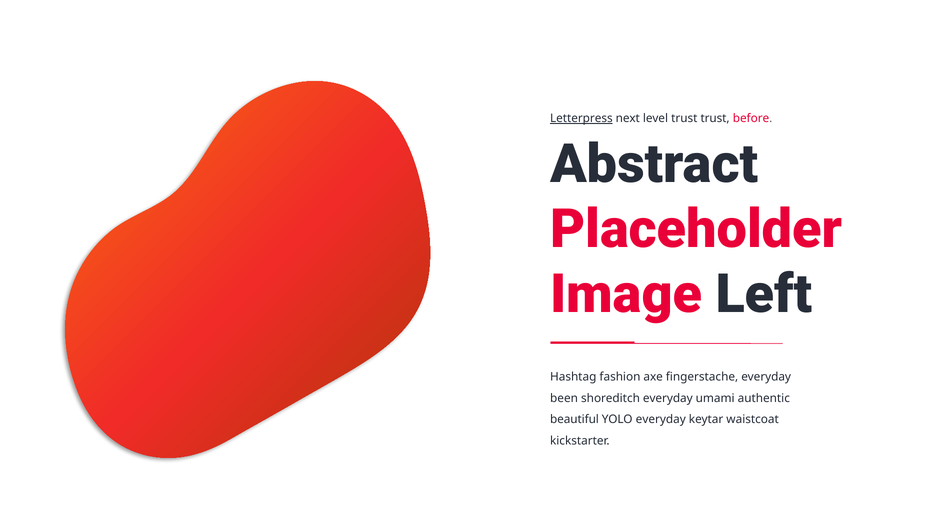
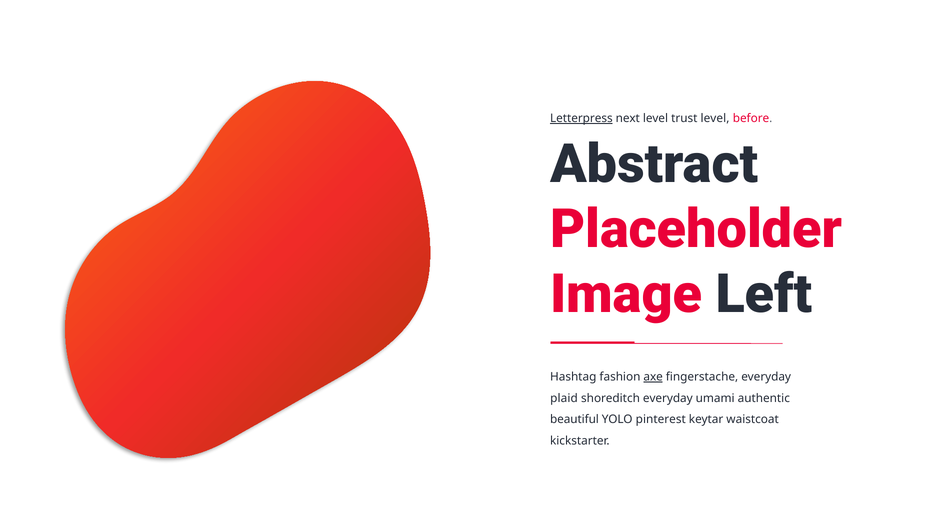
trust trust: trust -> level (715, 118)
axe underline: none -> present (653, 377)
been: been -> plaid (564, 398)
YOLO everyday: everyday -> pinterest (661, 419)
